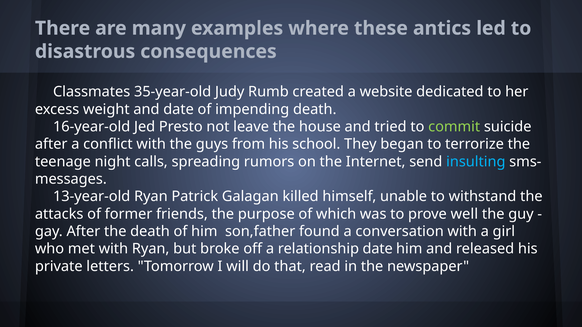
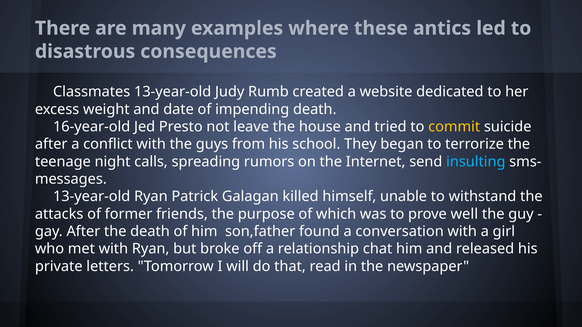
35-year-old: 35-year-old -> 13-year-old (173, 92)
commit colour: light green -> yellow (454, 127)
relationship date: date -> chat (378, 249)
